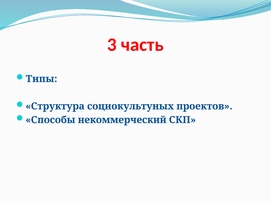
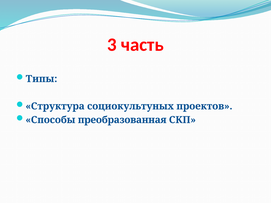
некоммерческий: некоммерческий -> преобразованная (122, 120)
